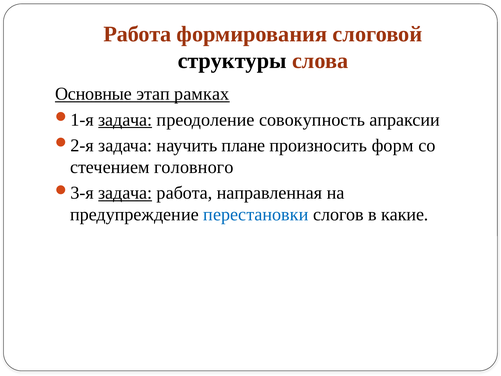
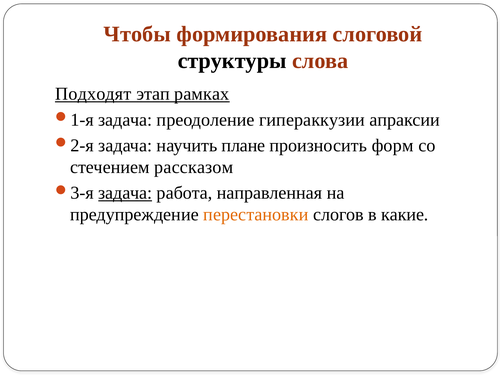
Работа: Работа -> Чтобы (137, 34)
Основные: Основные -> Подходят (93, 94)
задача underline: present -> none (125, 120)
совокупность: совокупность -> гипераккузии (312, 120)
головного: головного -> рассказом (194, 167)
перестановки colour: blue -> orange (256, 215)
